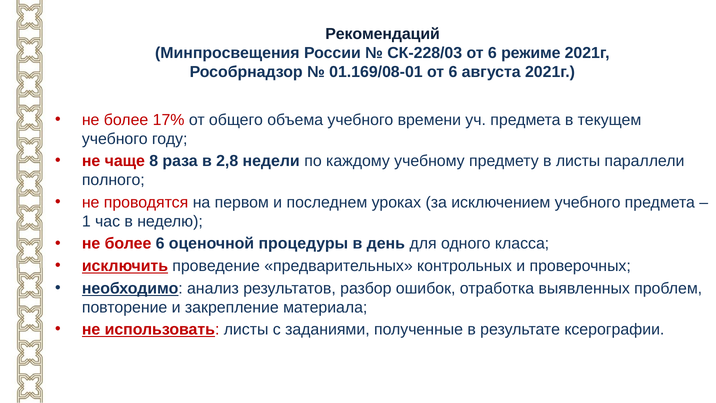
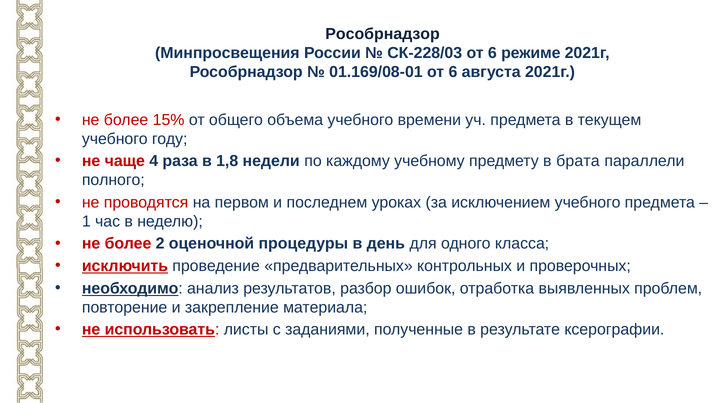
Рекомендаций: Рекомендаций -> Рособрнадзор (383, 34)
17%: 17% -> 15% (169, 120)
8: 8 -> 4 (154, 161)
2,8: 2,8 -> 1,8 (227, 161)
в листы: листы -> брата (578, 161)
более 6: 6 -> 2 (160, 244)
